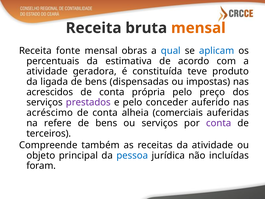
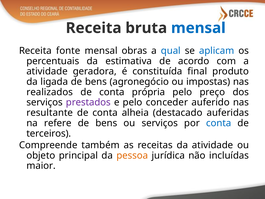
mensal colour: orange -> blue (198, 28)
teve: teve -> final (197, 71)
dispensadas: dispensadas -> agronegócio (139, 82)
acrescidos: acrescidos -> realizados (50, 92)
acréscimo: acréscimo -> resultante (50, 113)
comerciais: comerciais -> destacado (178, 113)
conta colour: purple -> blue (219, 123)
pessoa colour: blue -> orange (132, 155)
foram: foram -> maior (41, 166)
